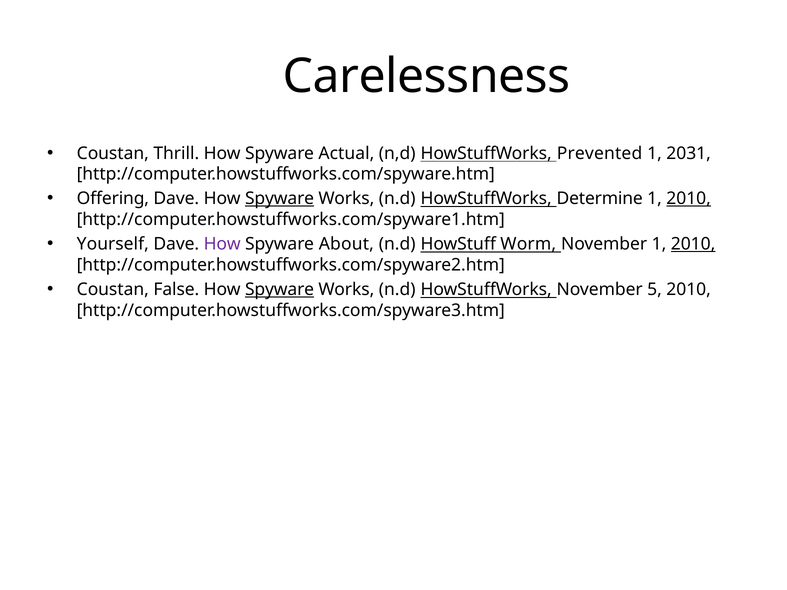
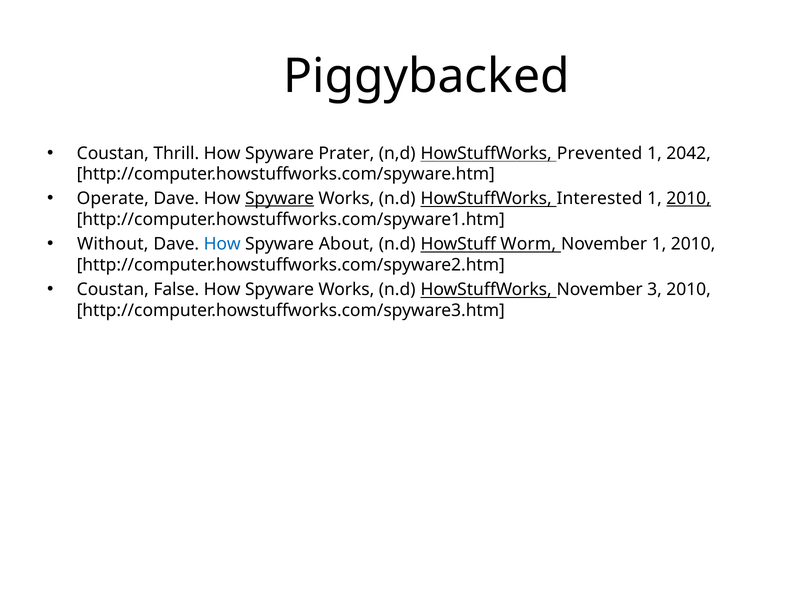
Carelessness: Carelessness -> Piggybacked (426, 76)
Actual: Actual -> Prater (346, 153)
2031: 2031 -> 2042 (689, 153)
Offering: Offering -> Operate (113, 199)
Determine: Determine -> Interested (600, 199)
Yourself: Yourself -> Without (113, 244)
How colour: purple -> blue (222, 244)
2010 underline: present -> none (693, 244)
Spyware underline: present -> none (280, 290)
5: 5 -> 3 (655, 290)
